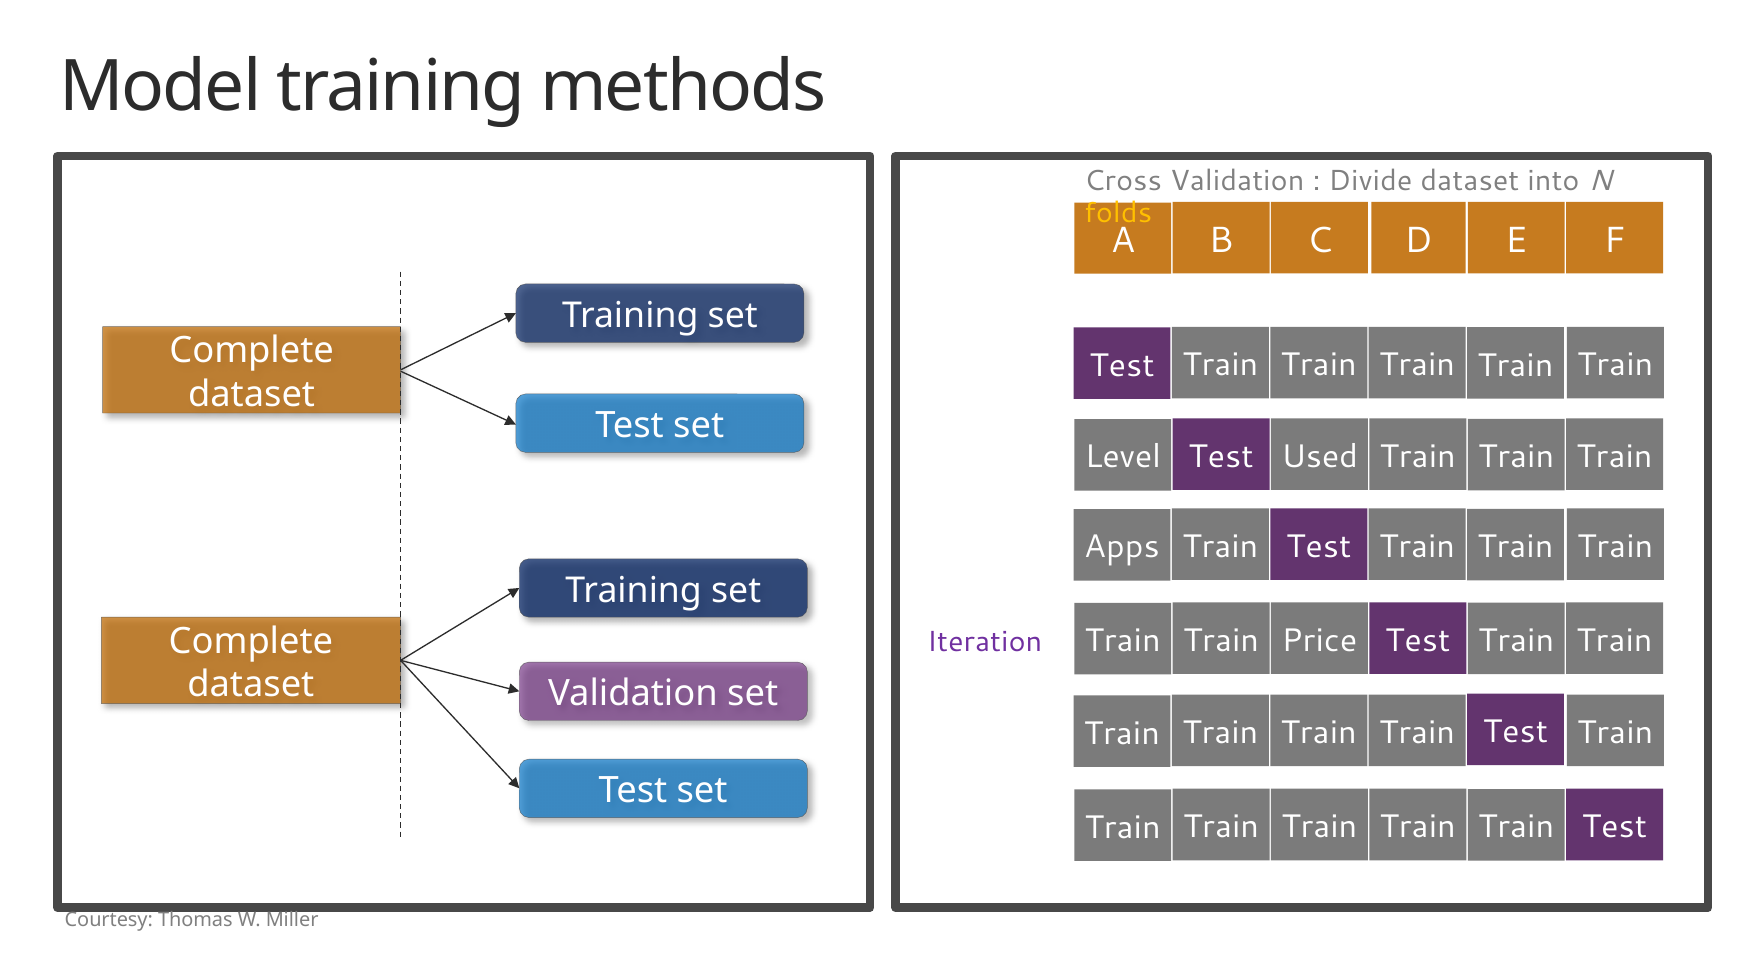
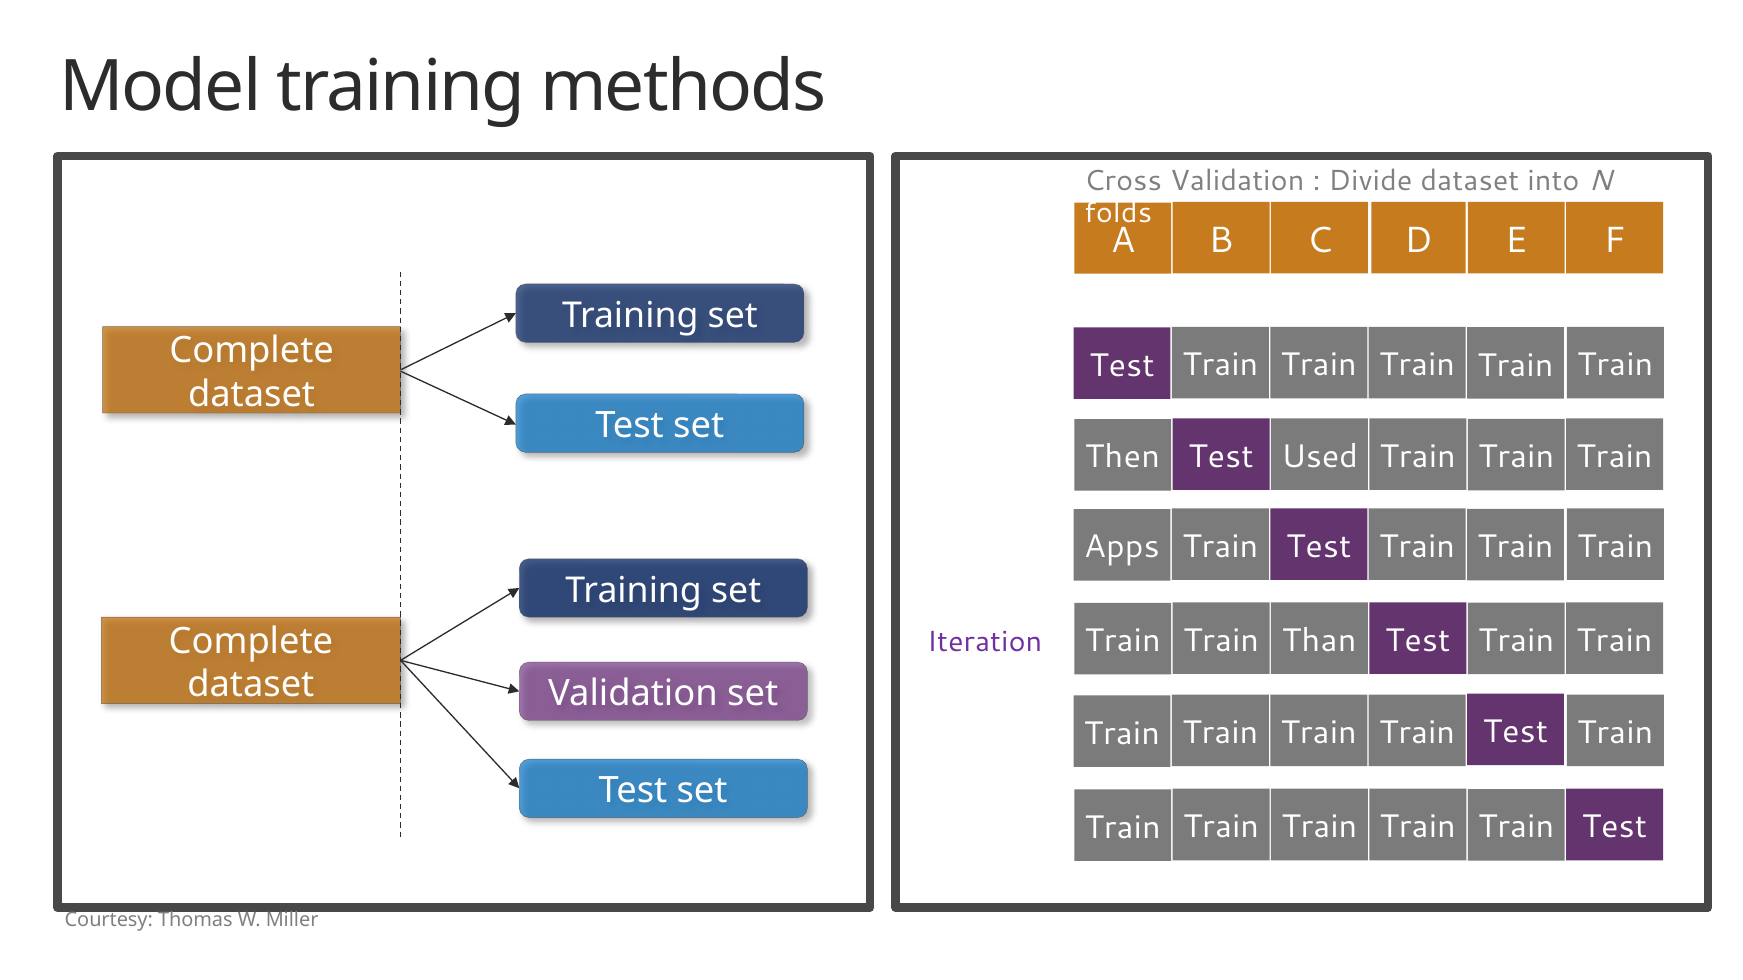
folds colour: yellow -> white (1118, 213)
Level: Level -> Then (1123, 457)
Price: Price -> Than (1319, 641)
